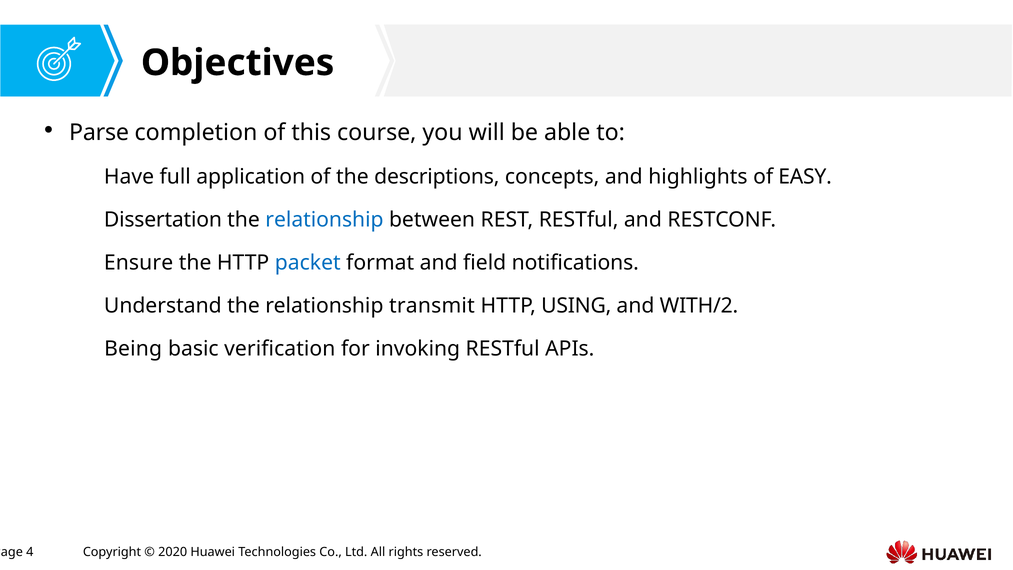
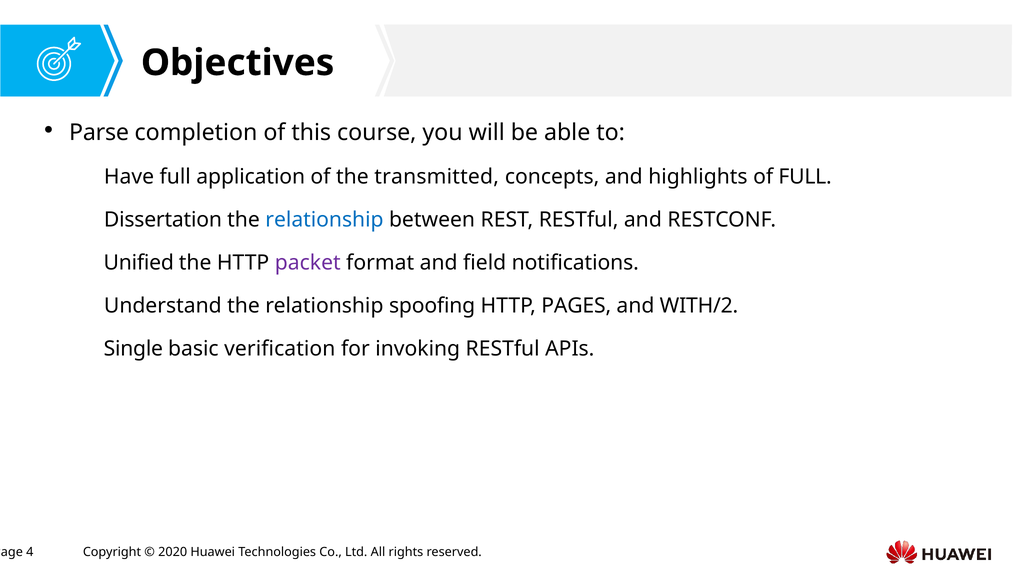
descriptions: descriptions -> transmitted (437, 177)
of EASY: EASY -> FULL (805, 177)
Ensure: Ensure -> Unified (139, 263)
packet colour: blue -> purple (308, 263)
transmit: transmit -> spoofing (432, 306)
USING: USING -> PAGES (576, 306)
Being: Being -> Single (133, 349)
